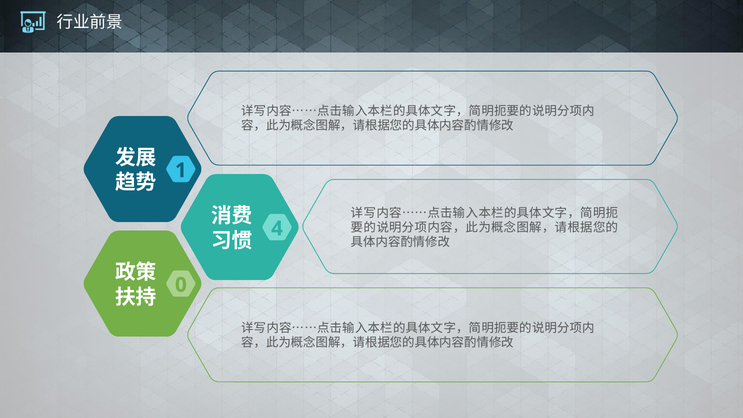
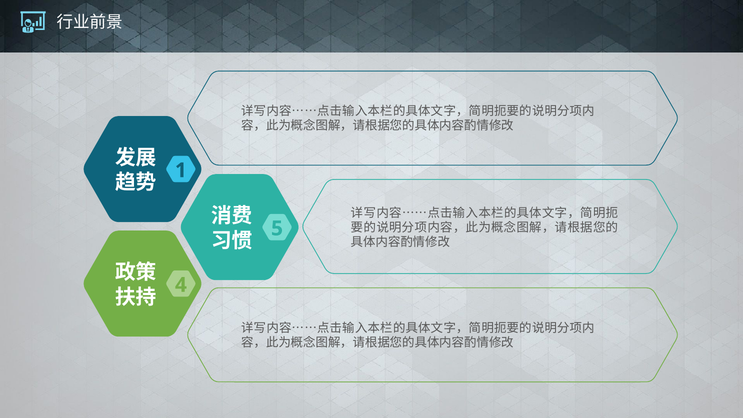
4: 4 -> 5 (277, 228)
0: 0 -> 4 (181, 285)
